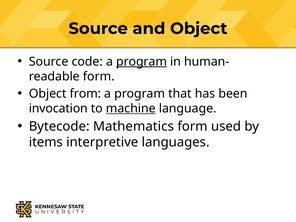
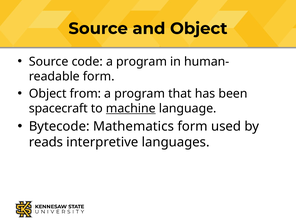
program underline: present -> none (142, 62)
invocation: invocation -> spacecraft (58, 108)
items: items -> reads (46, 142)
